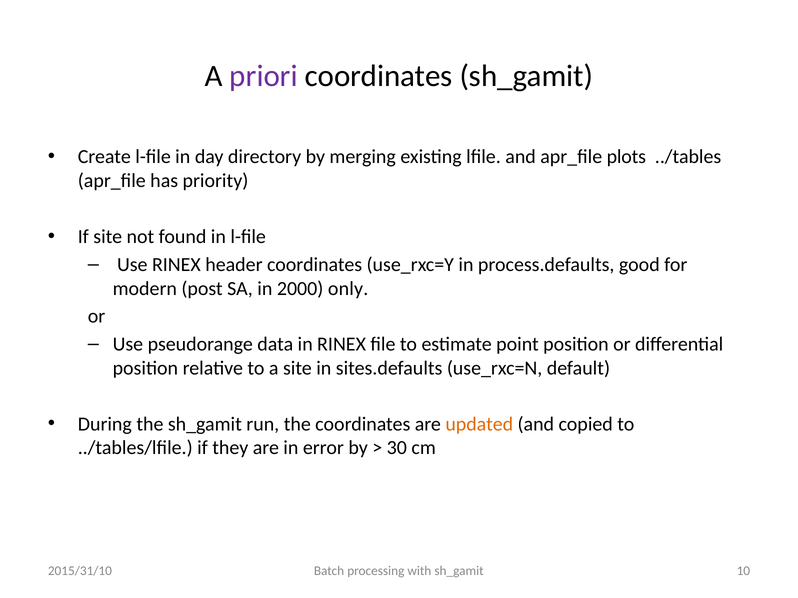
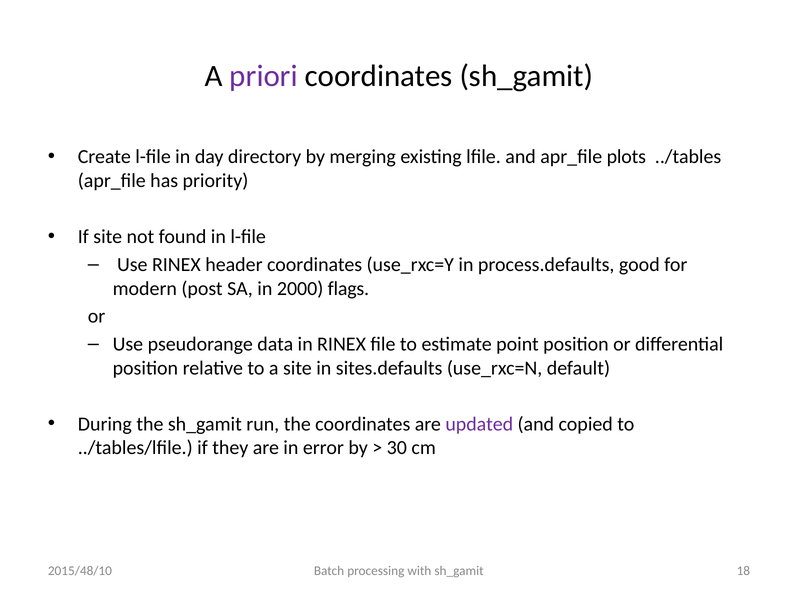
only: only -> flags (348, 289)
updated colour: orange -> purple (479, 424)
10: 10 -> 18 (743, 571)
2015/31/10: 2015/31/10 -> 2015/48/10 (80, 572)
